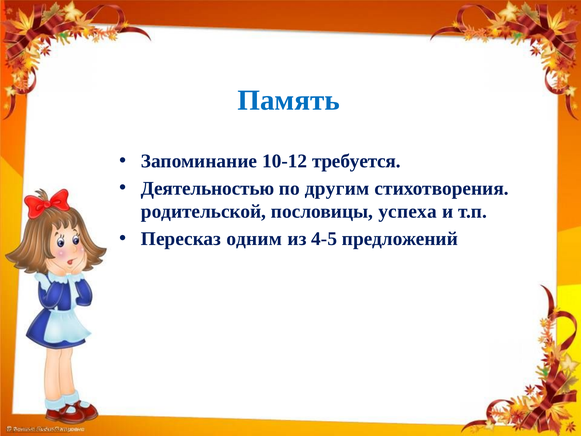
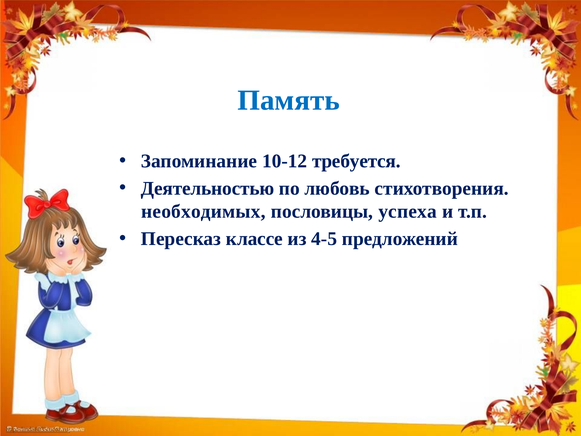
другим: другим -> любовь (337, 188)
родительской: родительской -> необходимых (203, 211)
одним: одним -> классе (254, 239)
